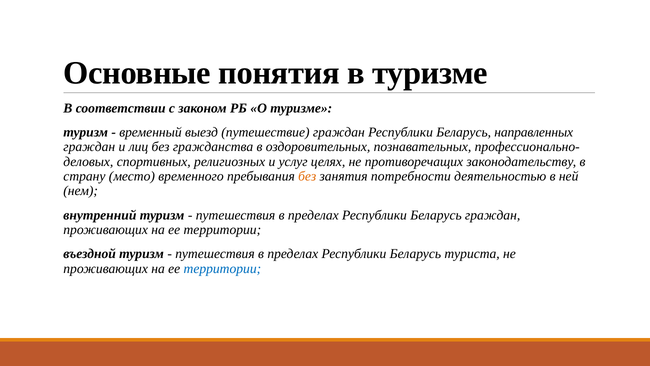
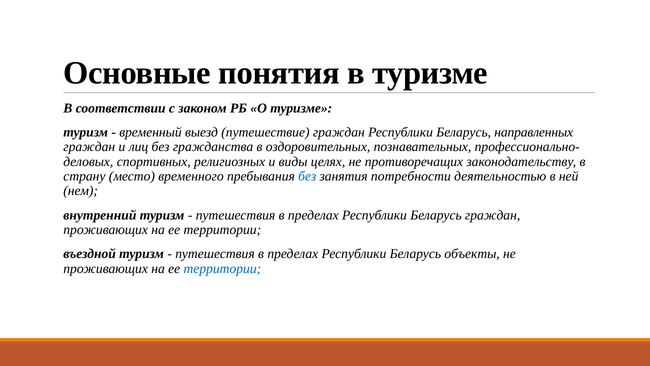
услуг: услуг -> виды (293, 162)
без colour: orange -> blue (307, 176)
туриста: туриста -> объекты (472, 254)
